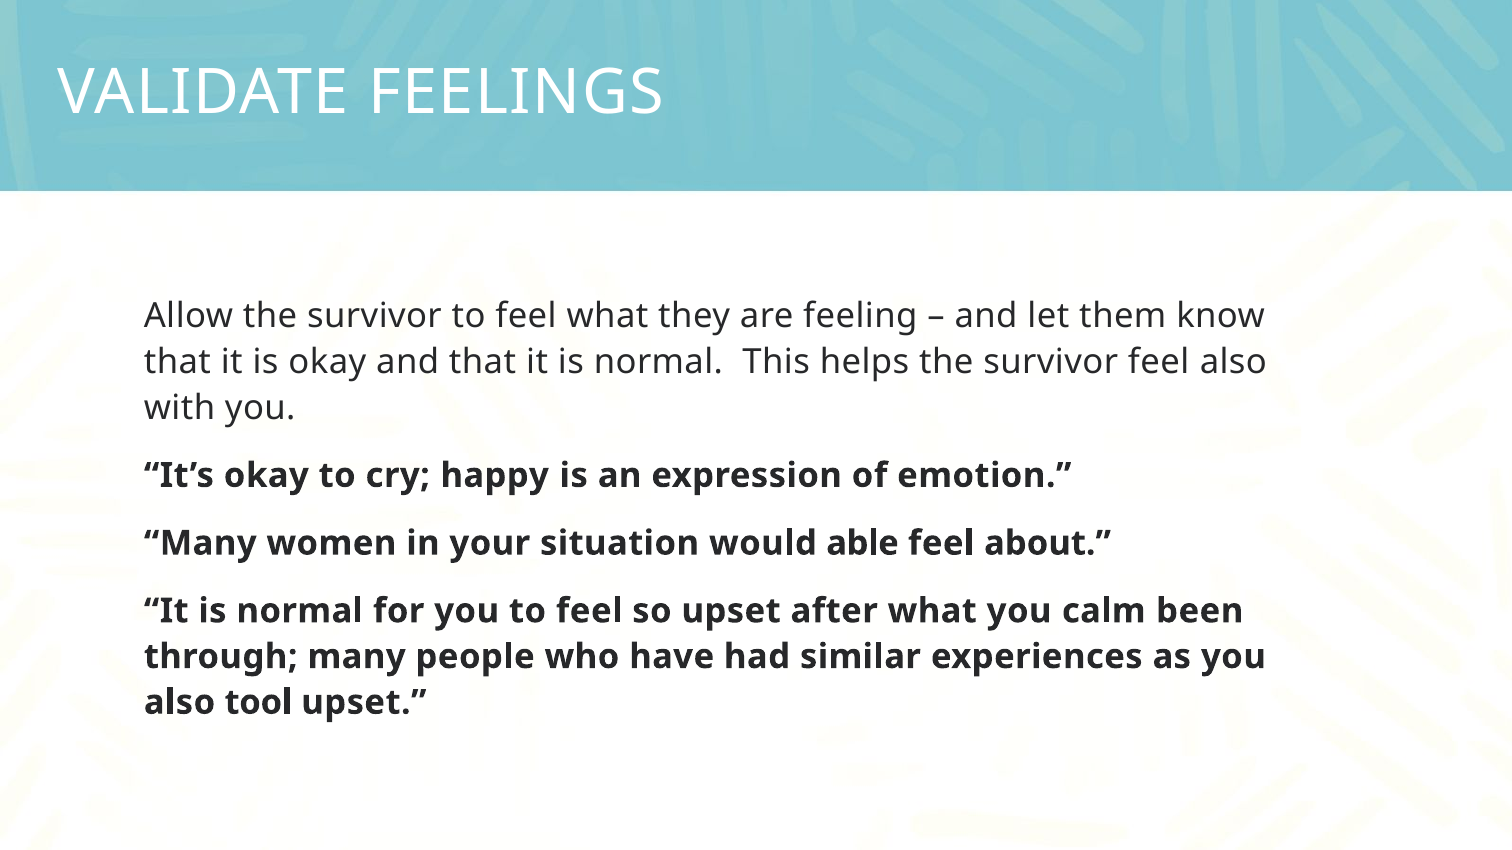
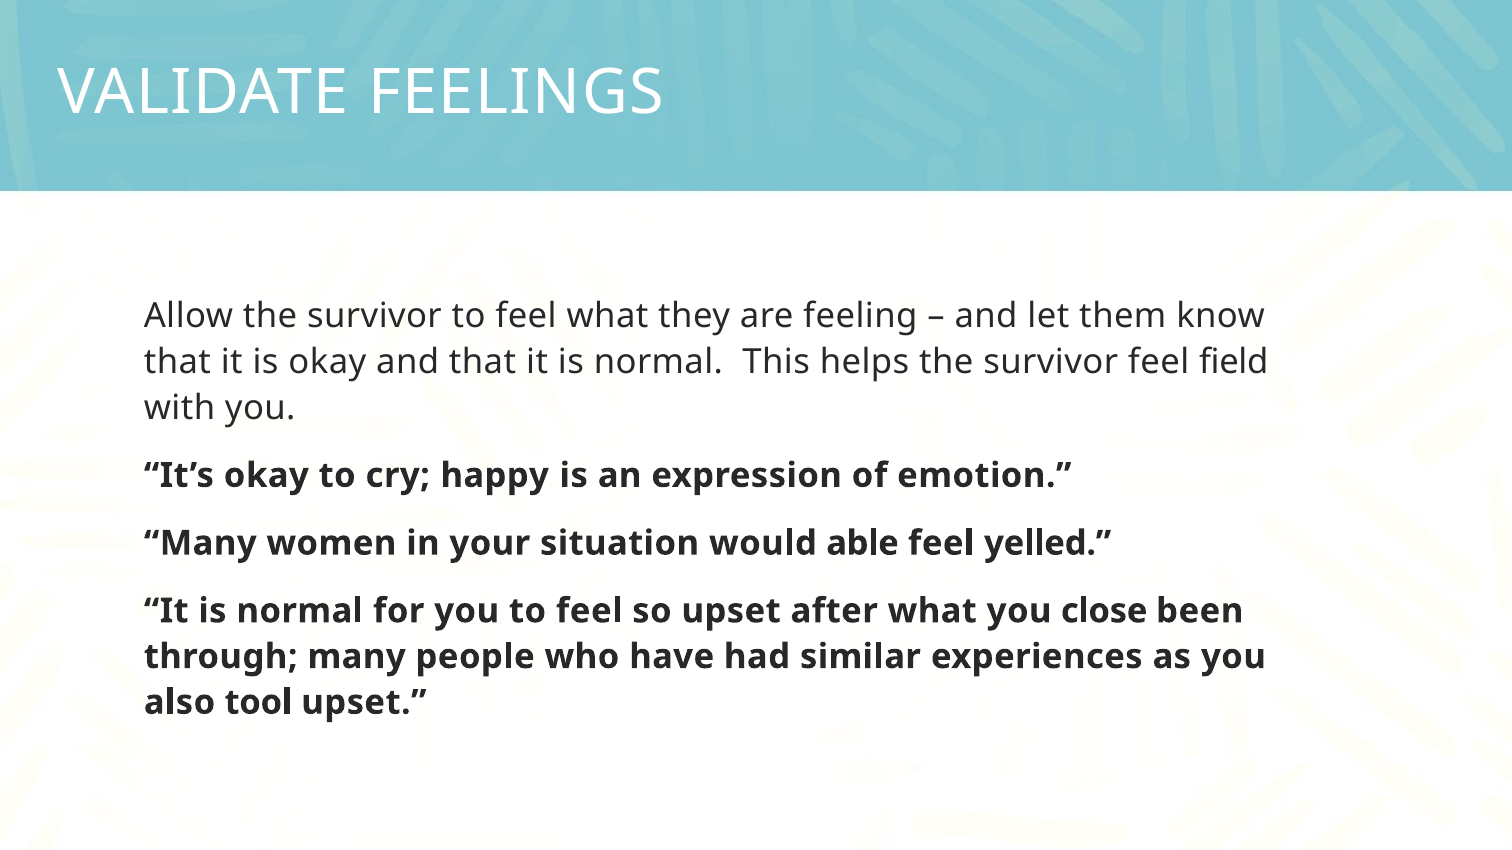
feel also: also -> field (1234, 362)
about: about -> yelled (1048, 544)
calm: calm -> close (1104, 611)
